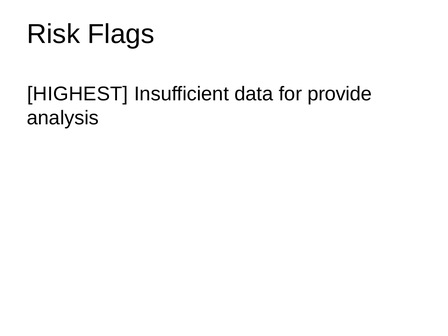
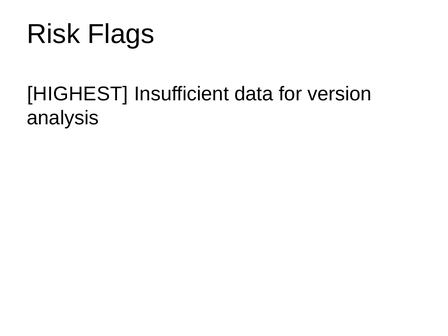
provide: provide -> version (340, 94)
